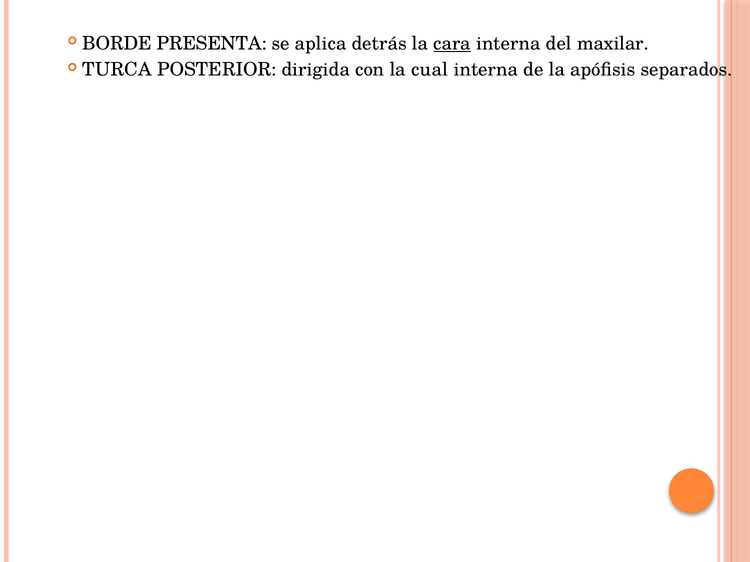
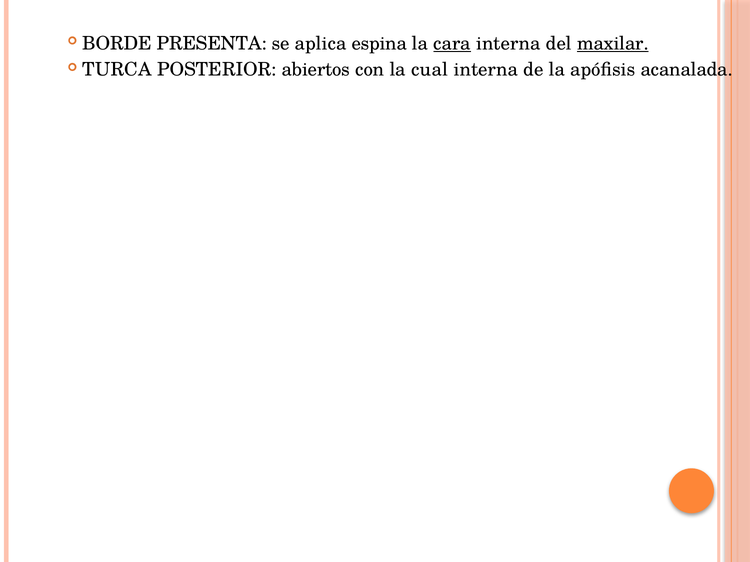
detrás: detrás -> espina (379, 44)
maxilar underline: none -> present (613, 44)
dirigida: dirigida -> abiertos (316, 70)
separados: separados -> acanalada (687, 70)
